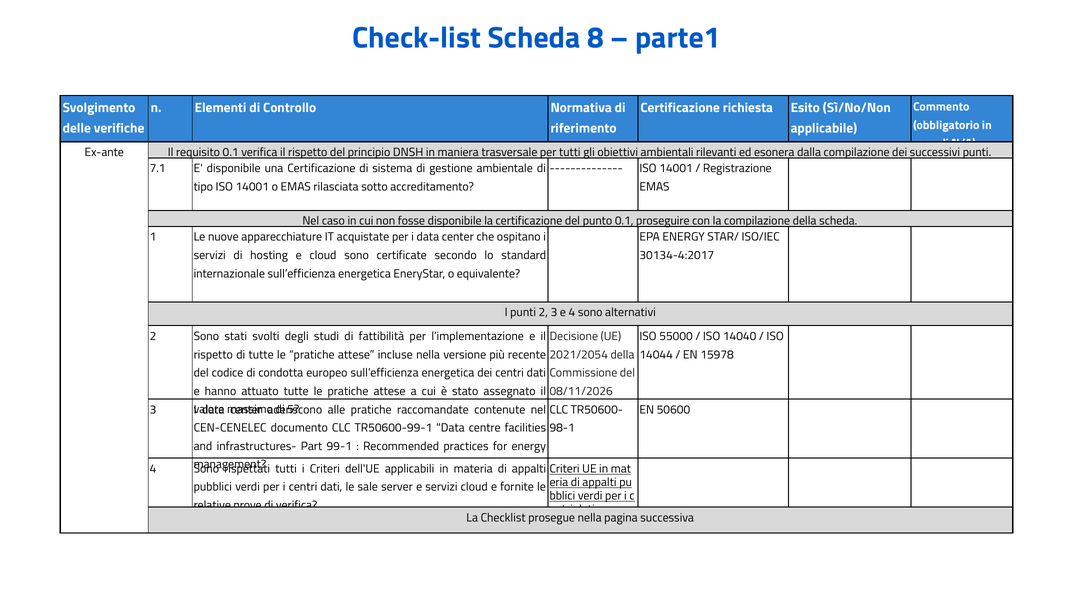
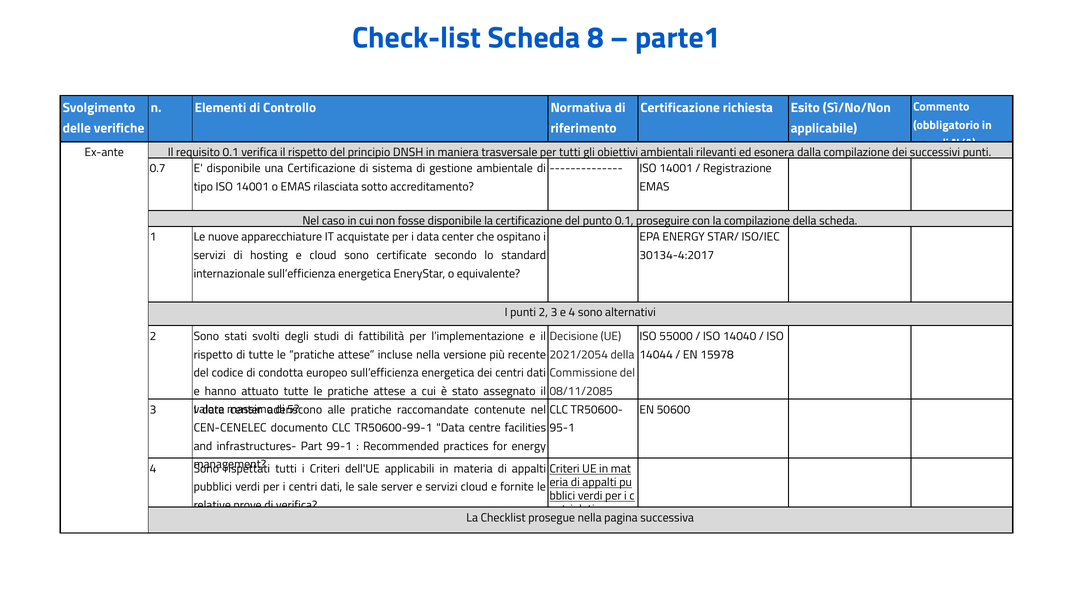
7.1: 7.1 -> 0.7 (158, 168)
08/11/2026: 08/11/2026 -> 08/11/2085 (581, 391)
98-1: 98-1 -> 95-1 (562, 428)
